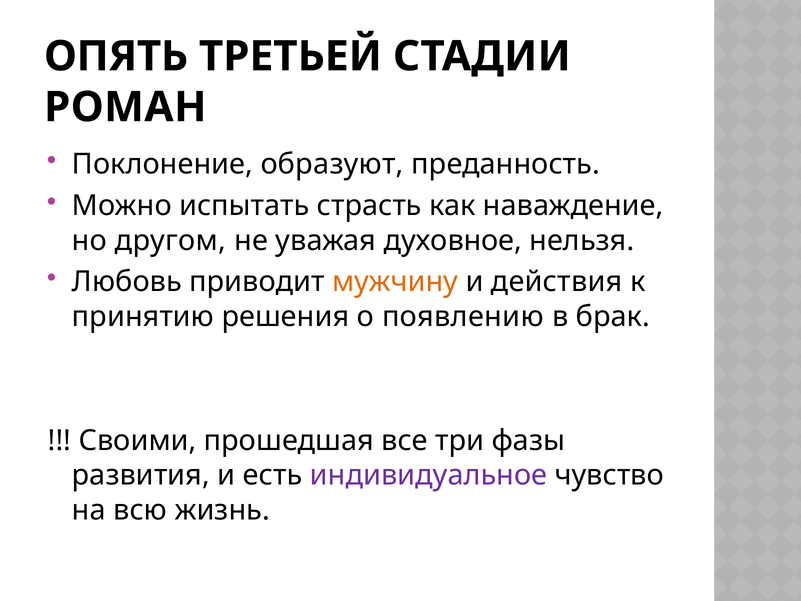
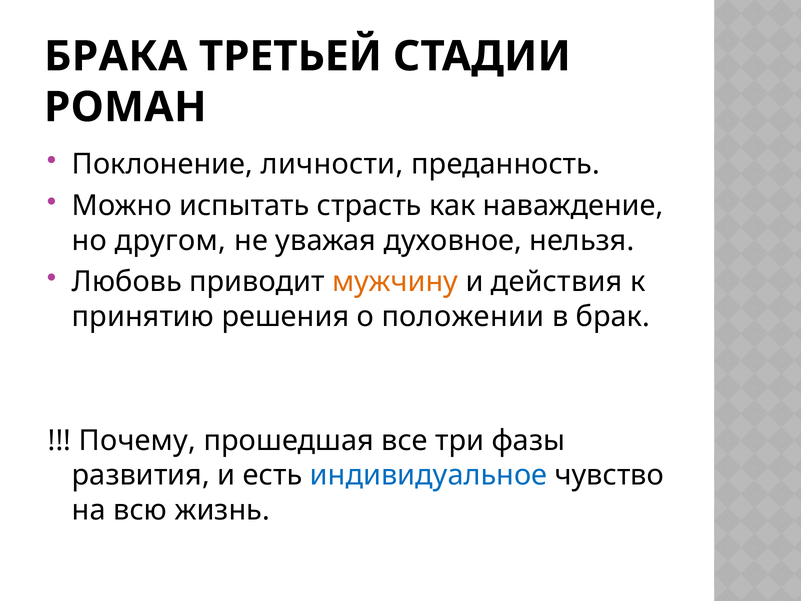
ОПЯТЬ: ОПЯТЬ -> БРАКА (116, 56)
образуют: образуют -> личности (332, 164)
появлению: появлению -> положении (463, 316)
Своими: Своими -> Почему (137, 441)
индивидуальное colour: purple -> blue (429, 475)
